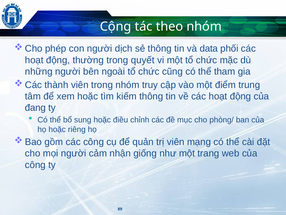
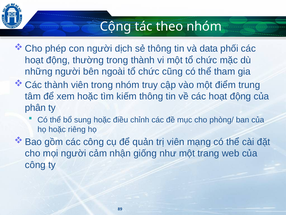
trong quyết: quyết -> thành (143, 60)
đang: đang -> phân (35, 108)
